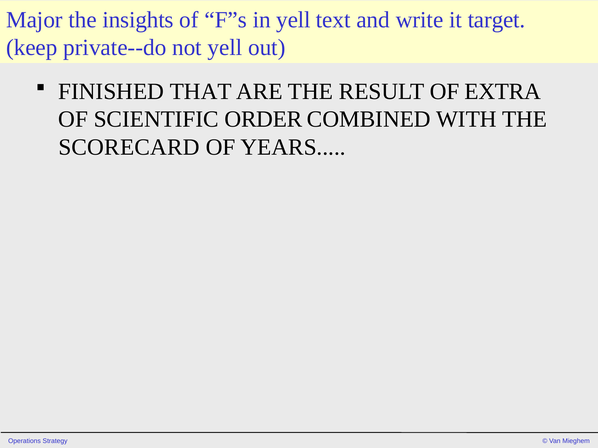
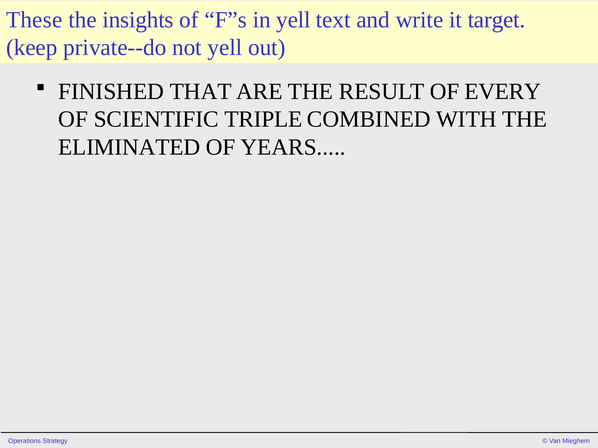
Major: Major -> These (34, 20)
EXTRA: EXTRA -> EVERY (503, 91)
ORDER: ORDER -> TRIPLE (263, 119)
SCORECARD: SCORECARD -> ELIMINATED (129, 147)
